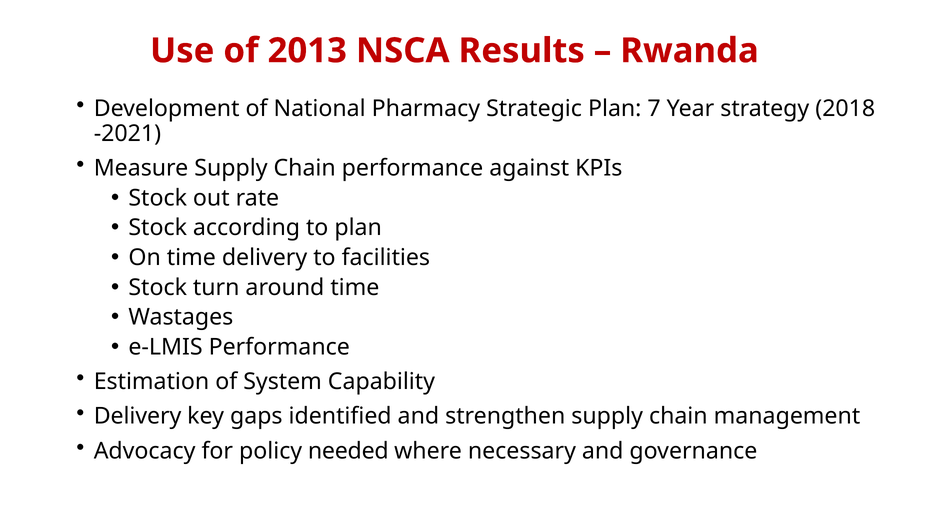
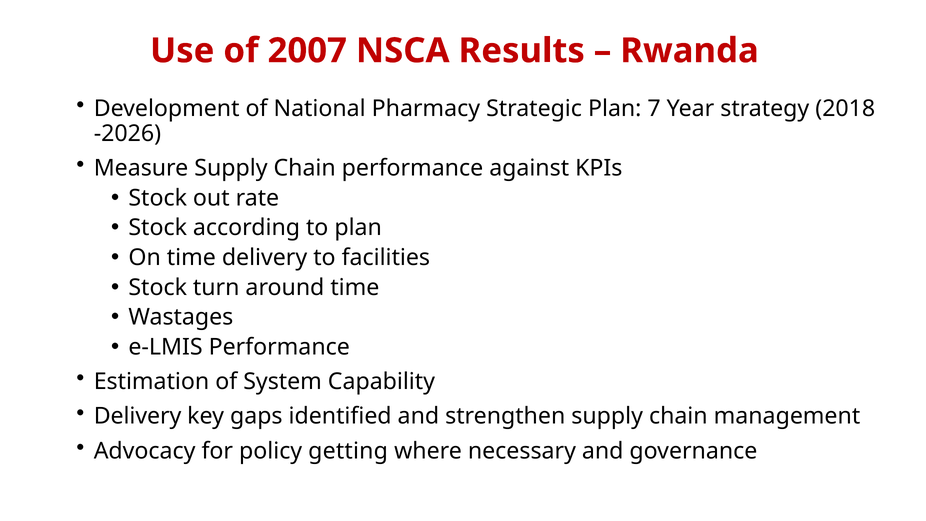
2013: 2013 -> 2007 (307, 51)
-2021: -2021 -> -2026 (127, 133)
needed: needed -> getting (348, 451)
